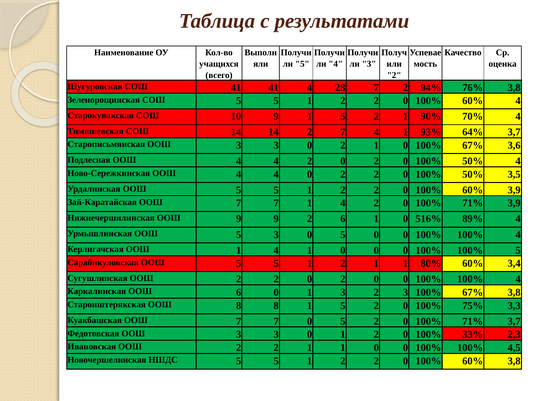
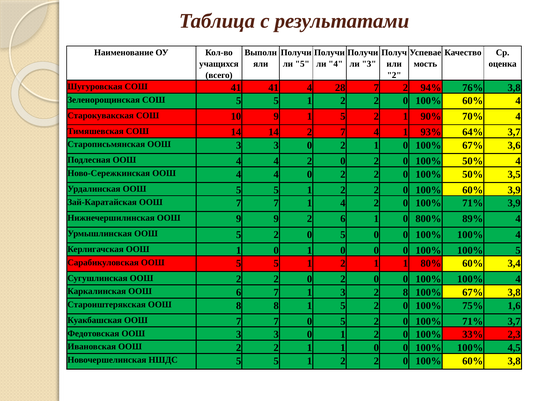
516%: 516% -> 800% (428, 219)
ООШ 5 3: 3 -> 2 (276, 234)
ООШ 1 4: 4 -> 0 (276, 250)
6 0: 0 -> 7 (276, 292)
2 3: 3 -> 8 (405, 292)
3,3: 3,3 -> 1,6 (514, 305)
